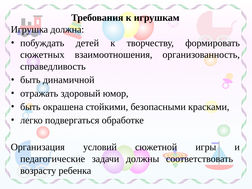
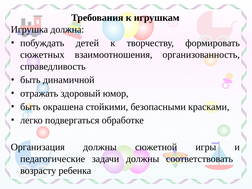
Организация условий: условий -> должны (100, 147)
